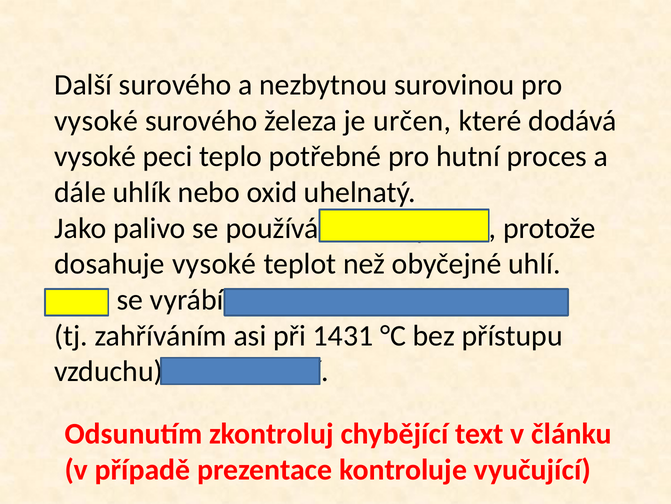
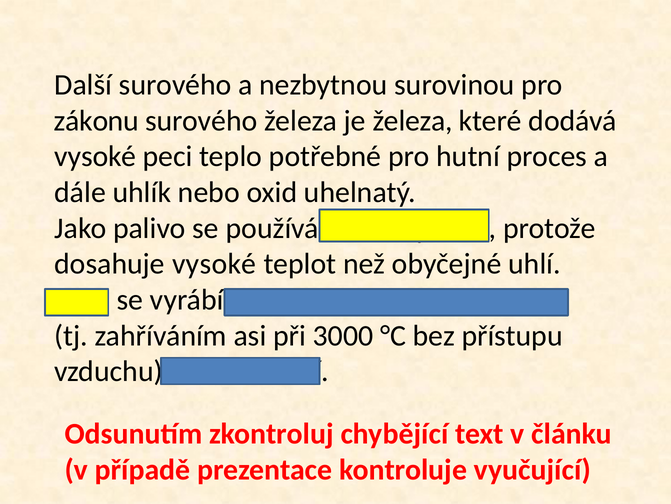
vysoké: vysoké -> zákonu (96, 120)
je určen: určen -> železa (412, 120)
1431: 1431 -> 3000 (343, 335)
